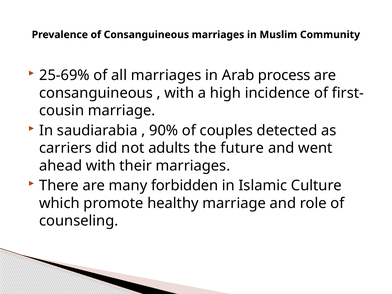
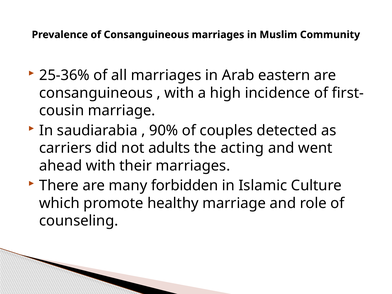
25-69%: 25-69% -> 25-36% (64, 75)
process: process -> eastern (284, 75)
future: future -> acting (242, 148)
